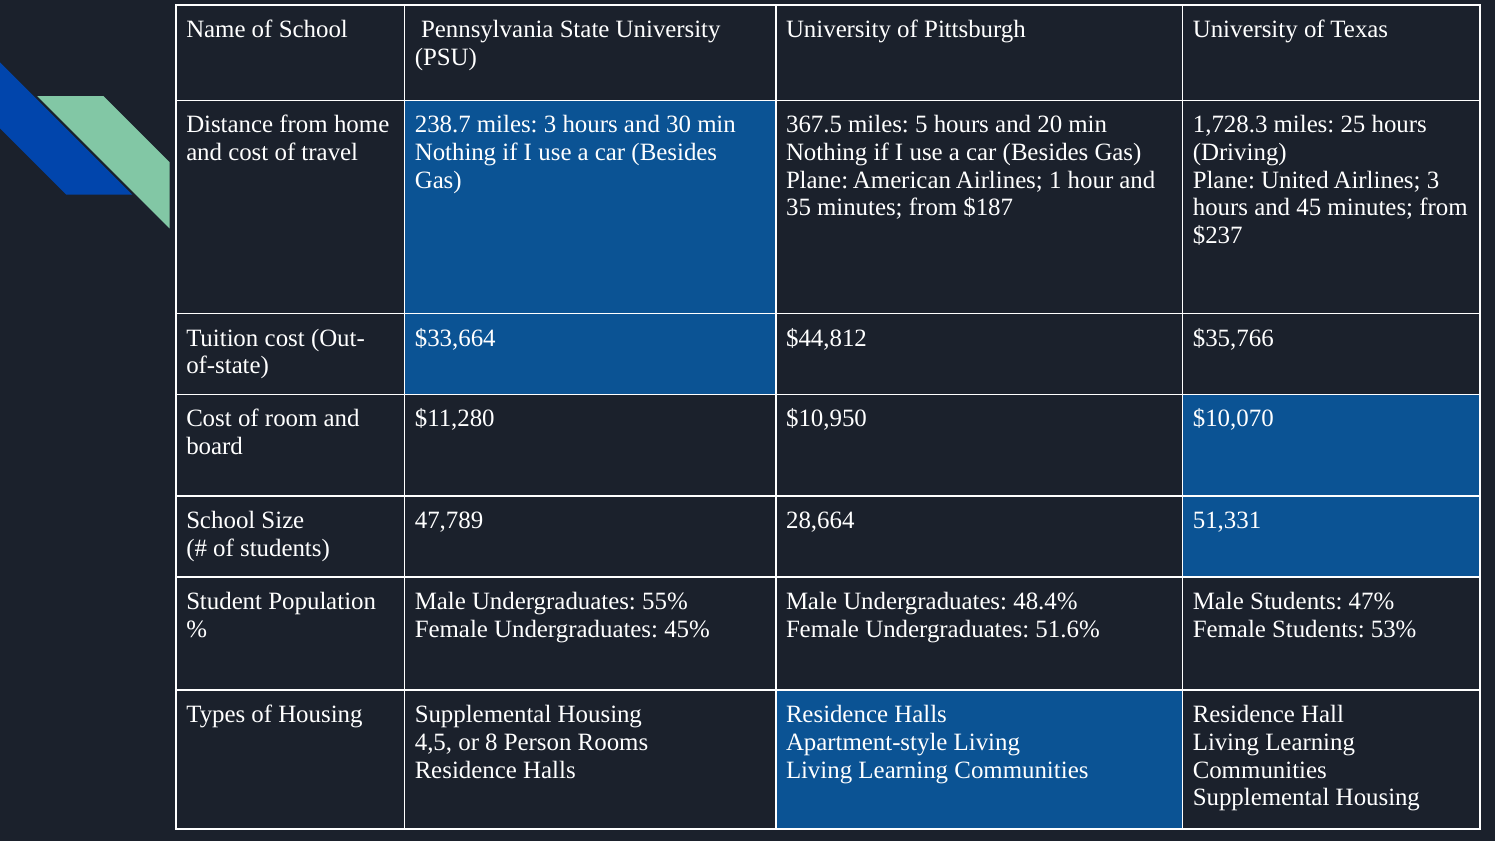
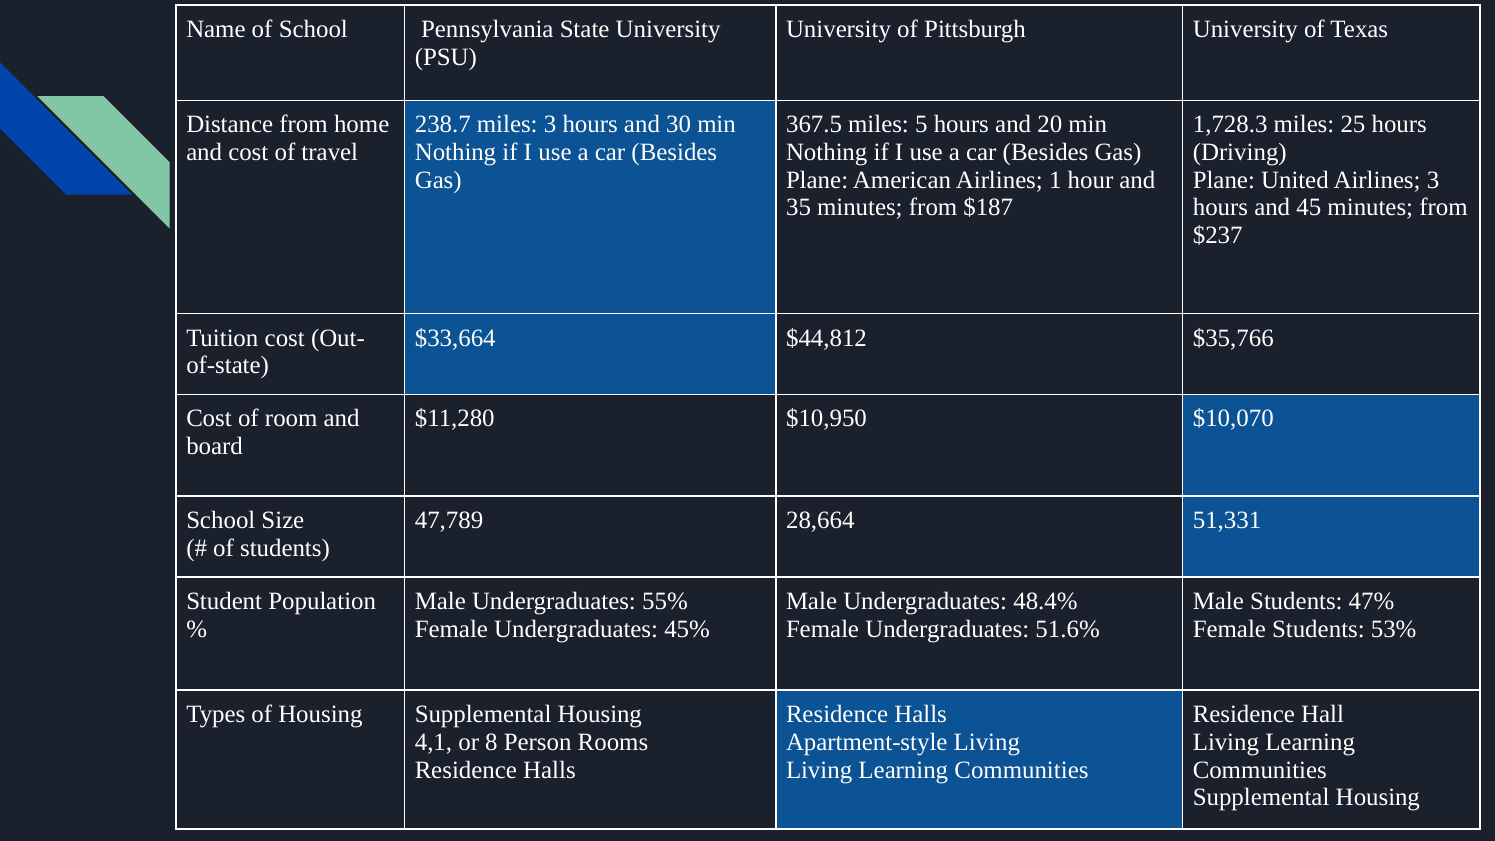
4,5: 4,5 -> 4,1 (433, 742)
